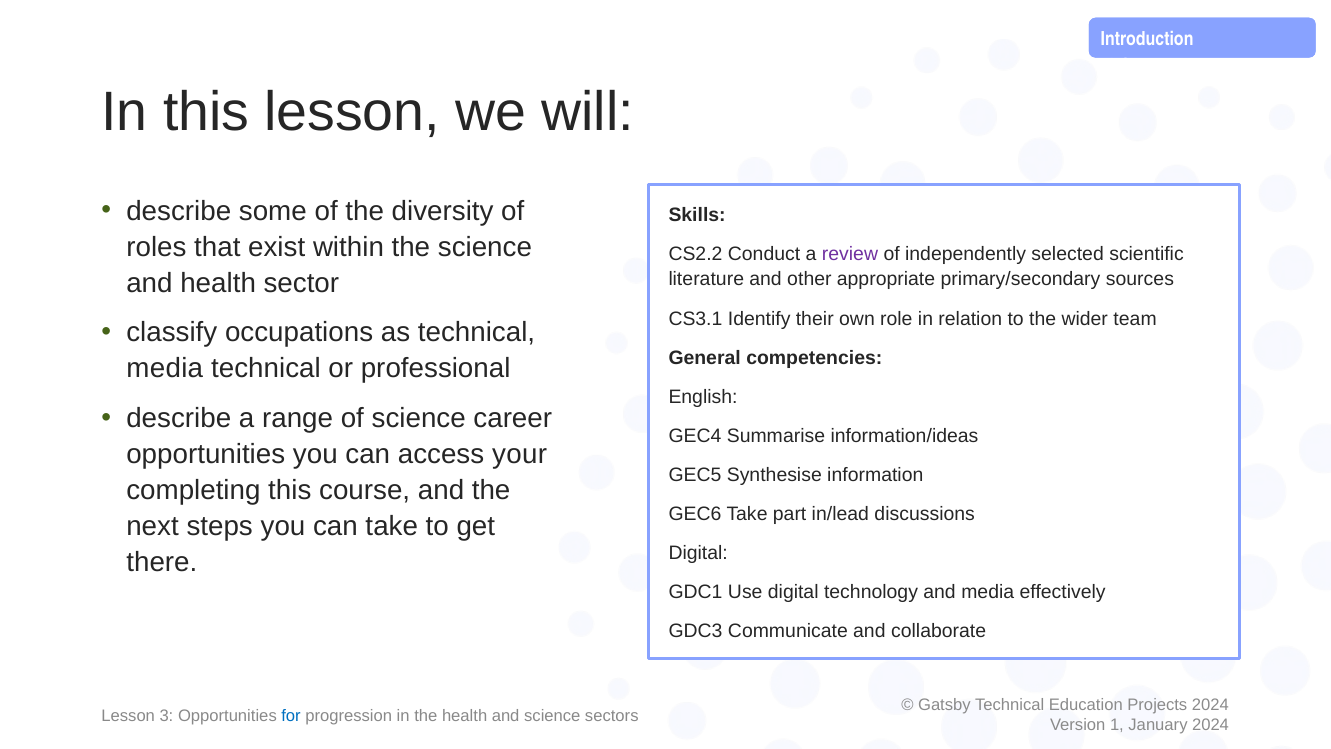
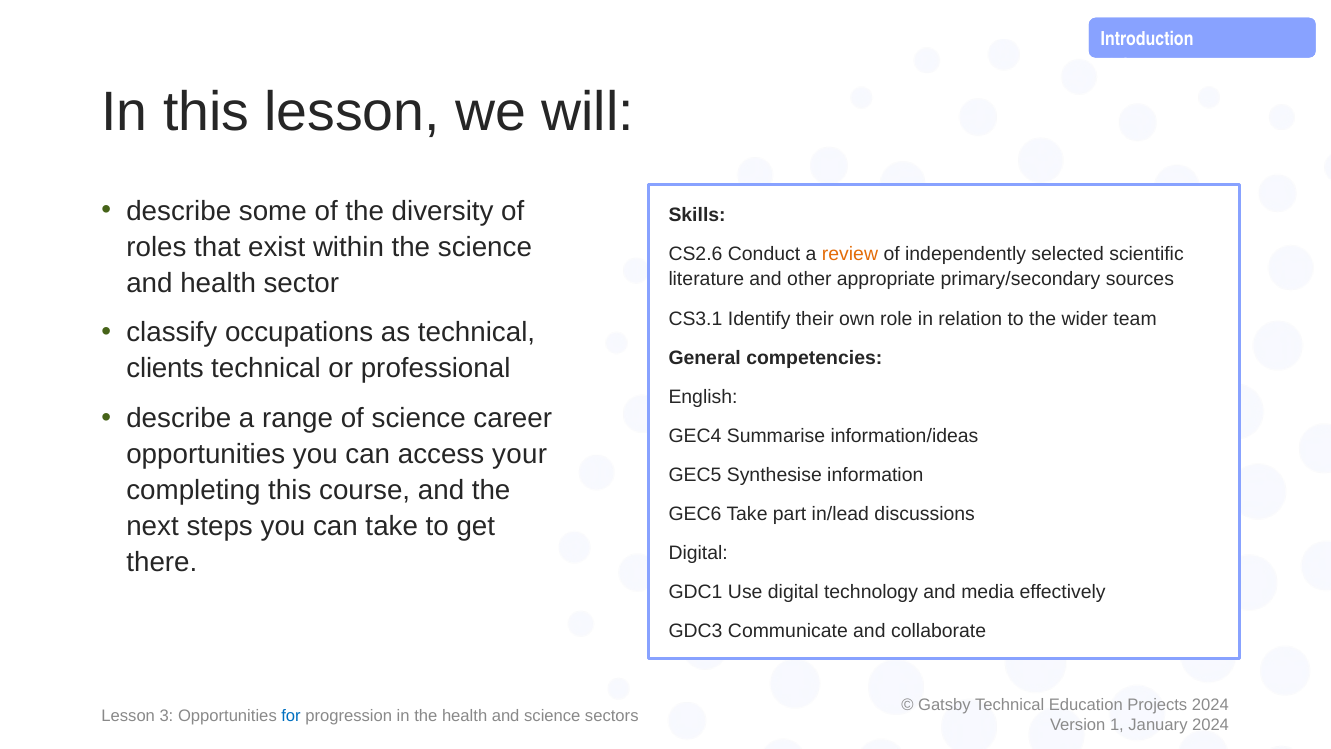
CS2.2: CS2.2 -> CS2.6 (696, 254)
review colour: purple -> orange (850, 254)
media: media -> clients (165, 369)
